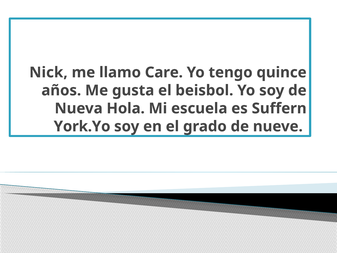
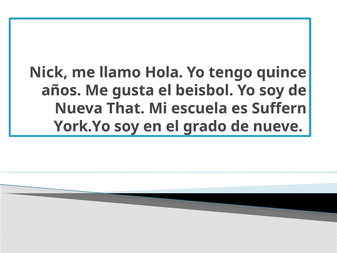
Care: Care -> Hola (164, 72)
Hola: Hola -> That (126, 108)
